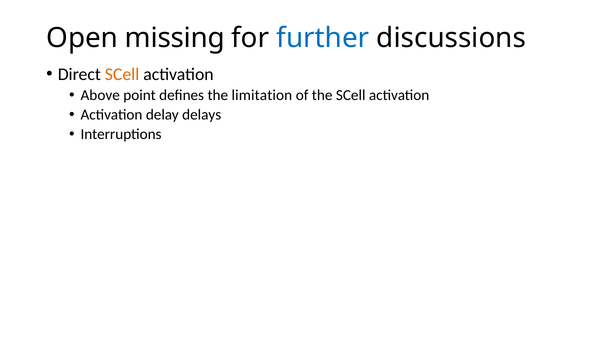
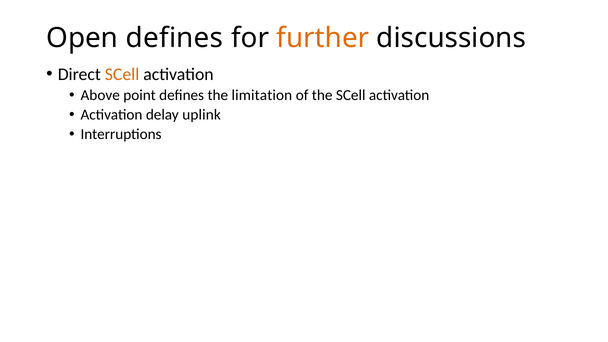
Open missing: missing -> defines (175, 38)
further colour: blue -> orange (323, 38)
delays: delays -> uplink (202, 115)
